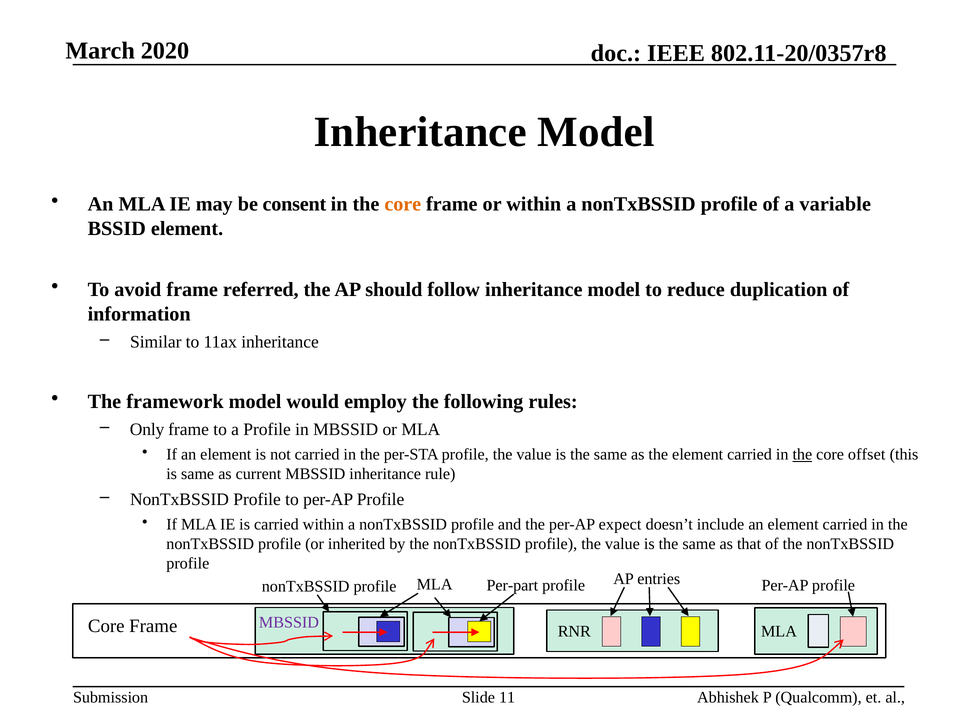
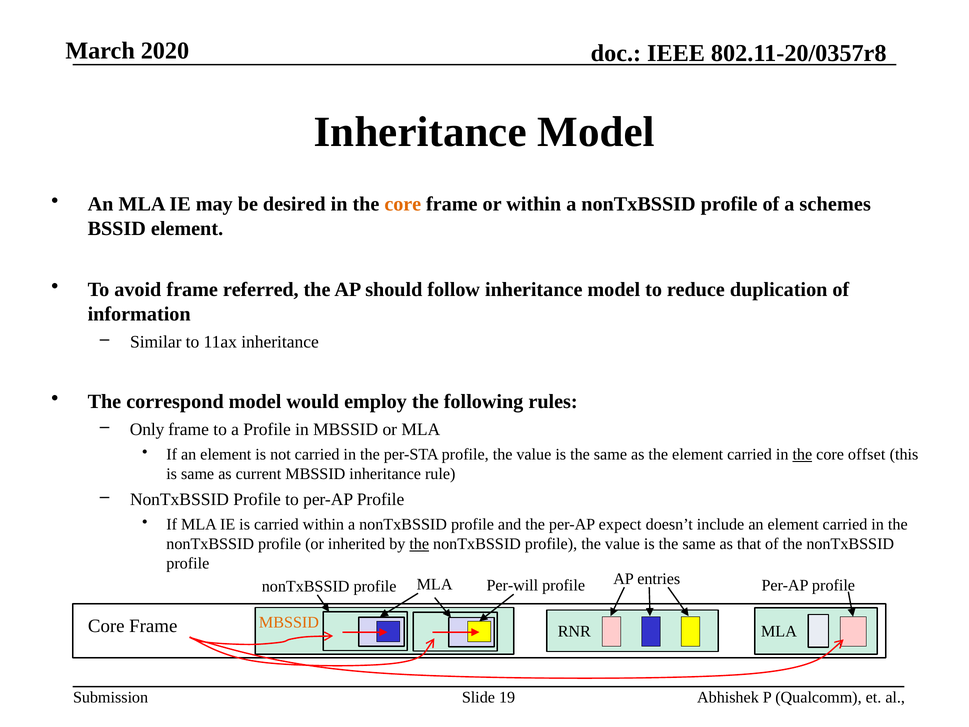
consent: consent -> desired (294, 204)
variable: variable -> schemes (835, 204)
framework: framework -> correspond (175, 402)
the underline: none -> present (419, 544)
Per-part: Per-part -> Per-will (512, 585)
MBSSID colour: purple -> orange (289, 622)
11: 11 -> 19 (507, 697)
